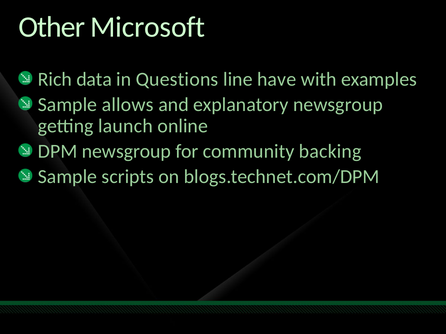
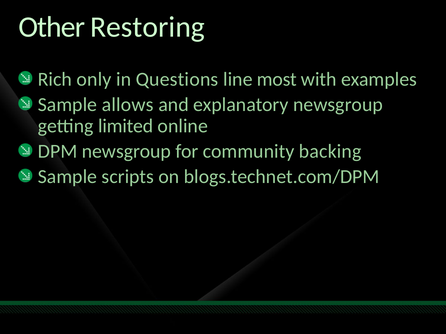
Microsoft: Microsoft -> Restoring (148, 27)
data: data -> only (94, 79)
have: have -> most (277, 79)
launch: launch -> limited (126, 126)
